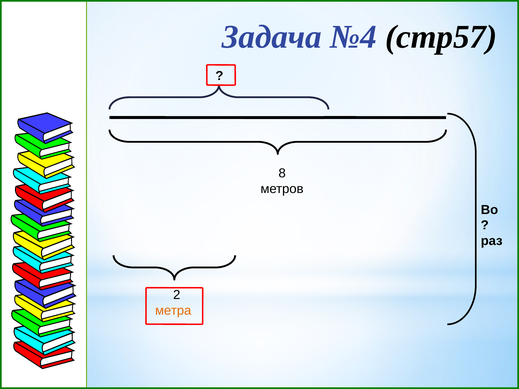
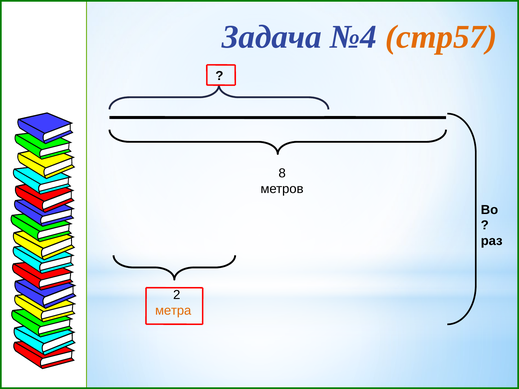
стр57 colour: black -> orange (441, 37)
